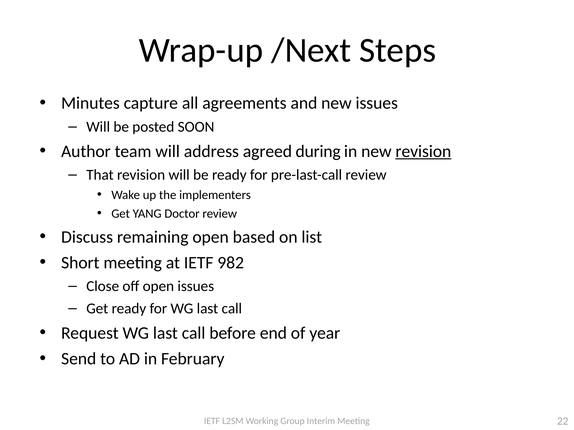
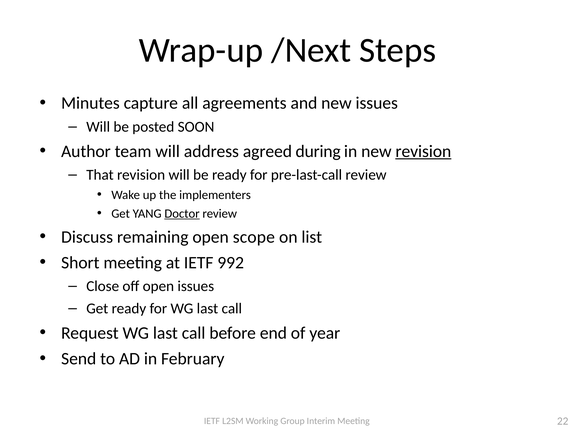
Doctor underline: none -> present (182, 214)
based: based -> scope (254, 237)
982: 982 -> 992 (231, 263)
